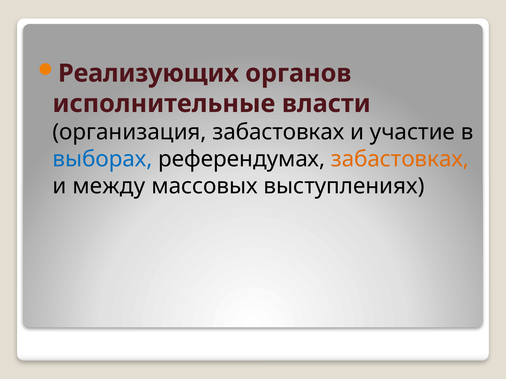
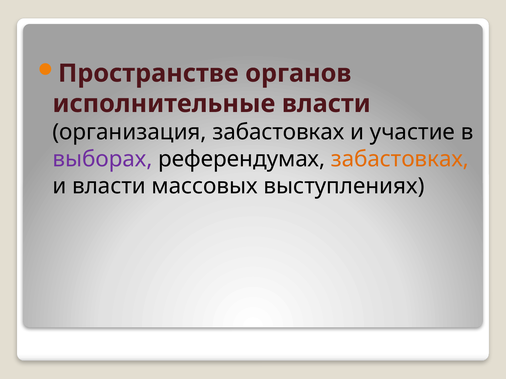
Реализующих: Реализующих -> Пространстве (148, 73)
выборах colour: blue -> purple (102, 159)
и между: между -> власти (109, 186)
